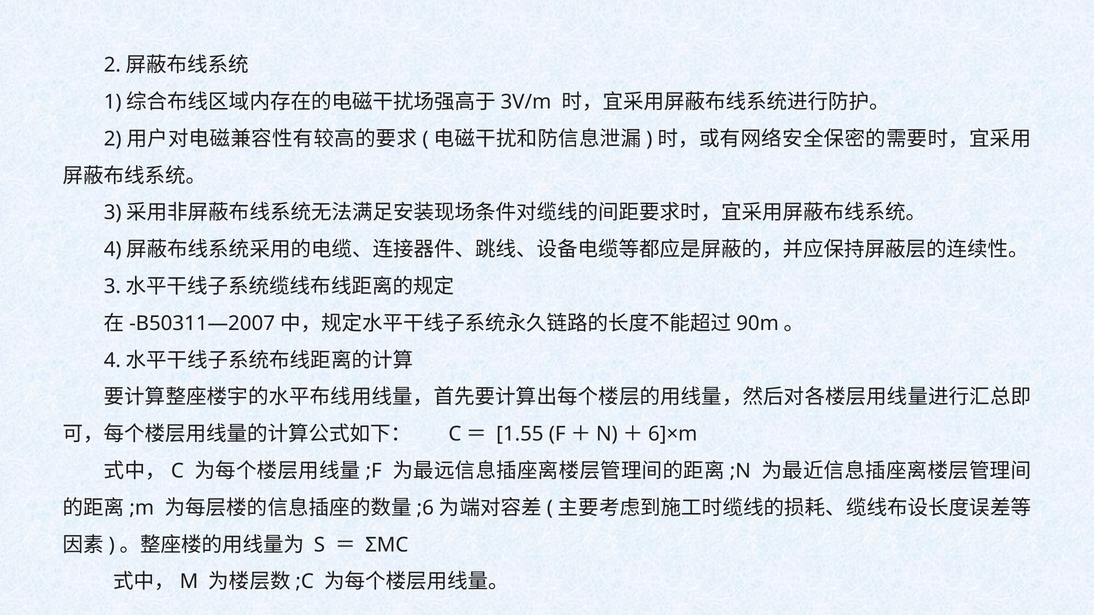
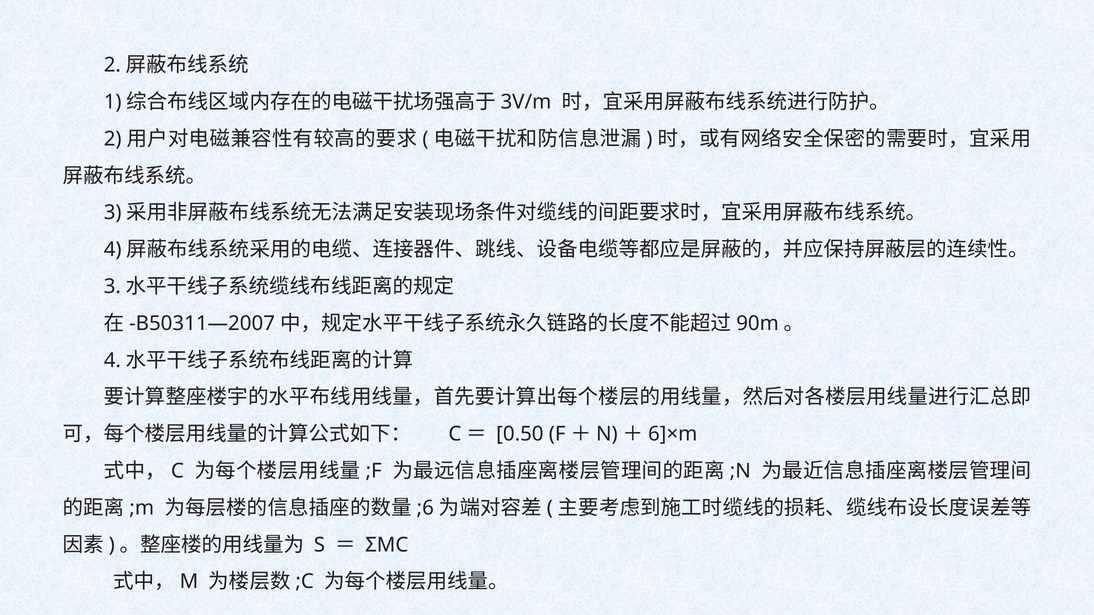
1.55: 1.55 -> 0.50 (520, 434)
